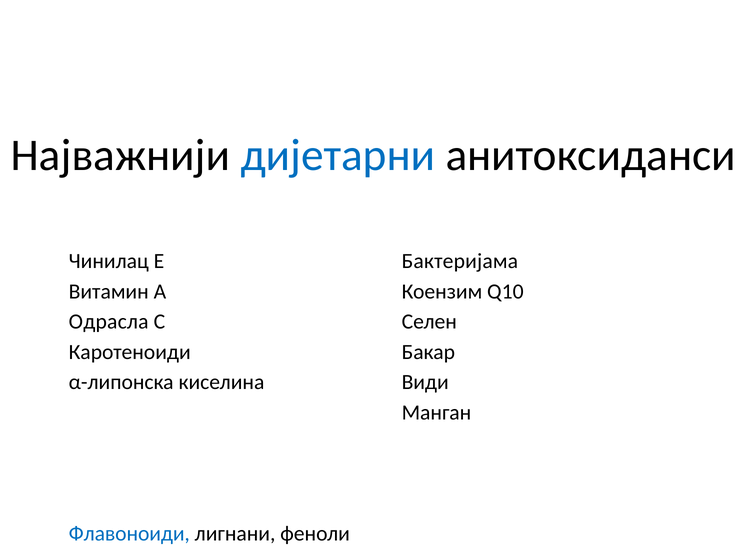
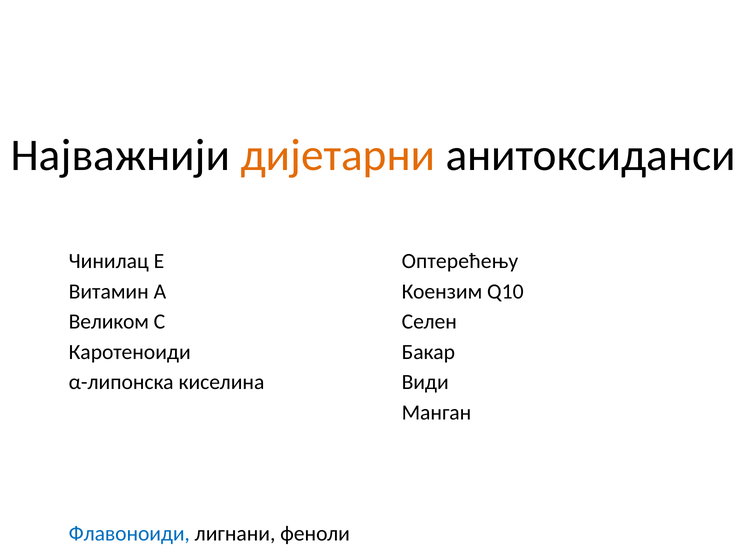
дијетарни colour: blue -> orange (338, 155)
Бактеријама: Бактеријама -> Оптерећењу (460, 261)
Одрасла: Одрасла -> Великом (109, 322)
